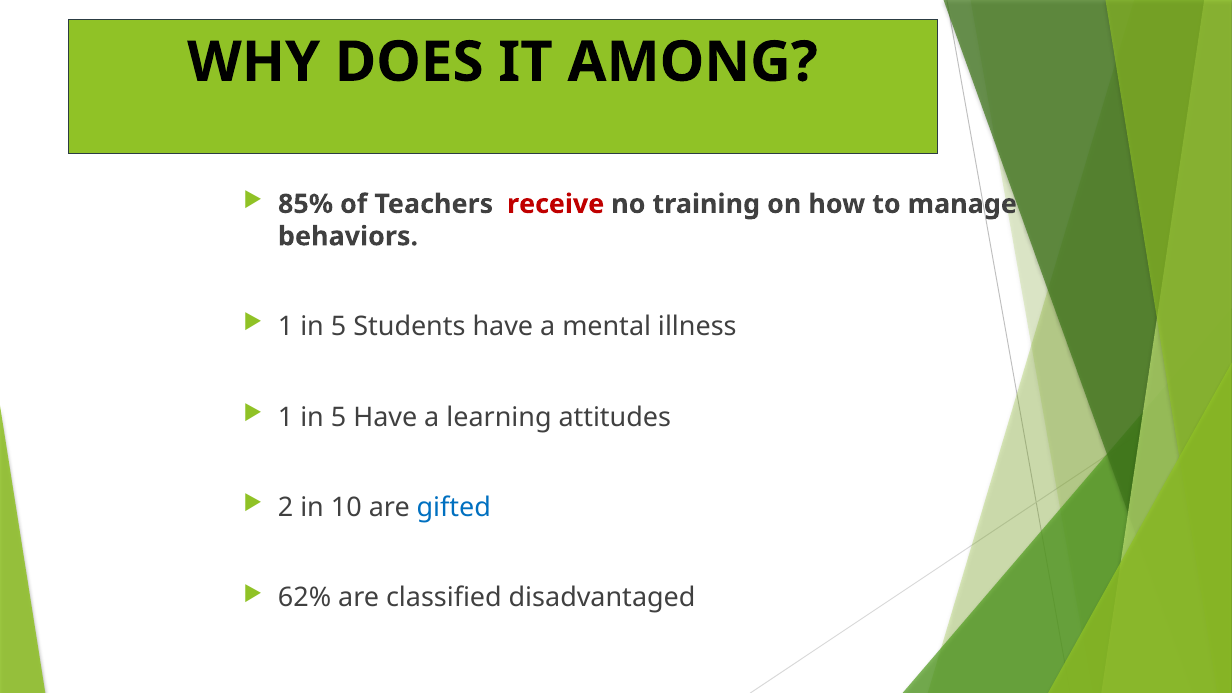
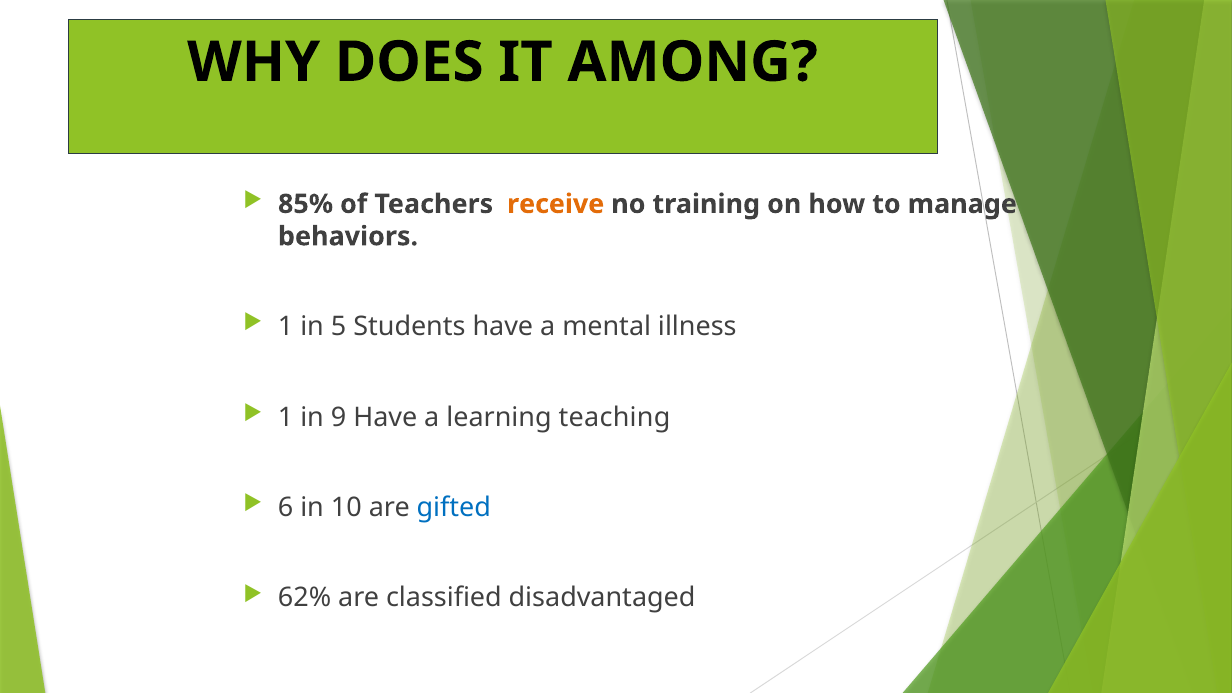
receive colour: red -> orange (556, 204)
5: 5 -> 9 (339, 417)
attitudes: attitudes -> teaching (615, 417)
2: 2 -> 6 (286, 508)
